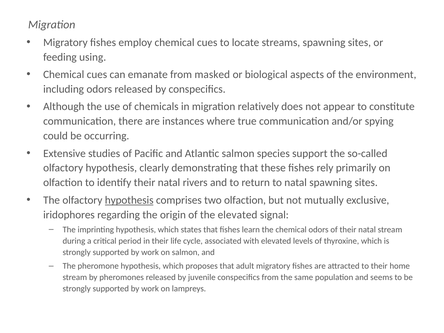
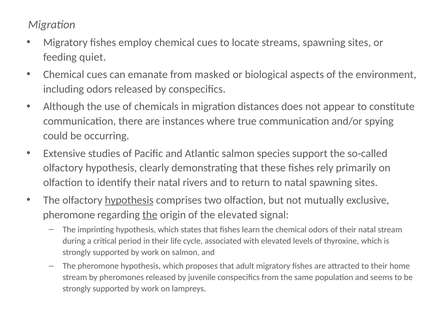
using: using -> quiet (93, 57)
relatively: relatively -> distances (258, 107)
iridophores: iridophores -> pheromone (69, 215)
the underline: none -> present (150, 215)
